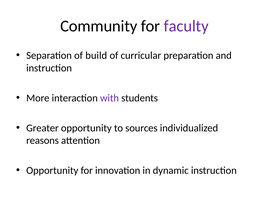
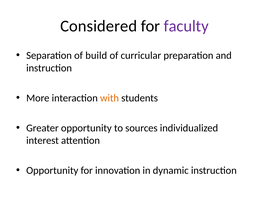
Community: Community -> Considered (99, 26)
with colour: purple -> orange (110, 98)
reasons: reasons -> interest (43, 140)
